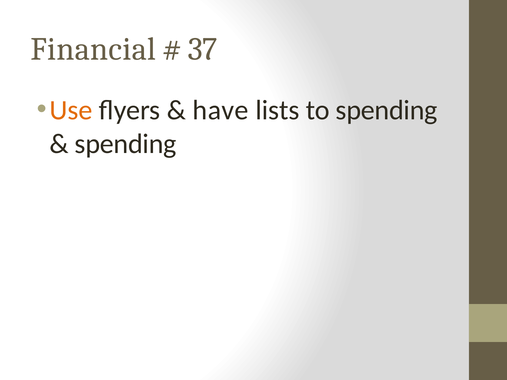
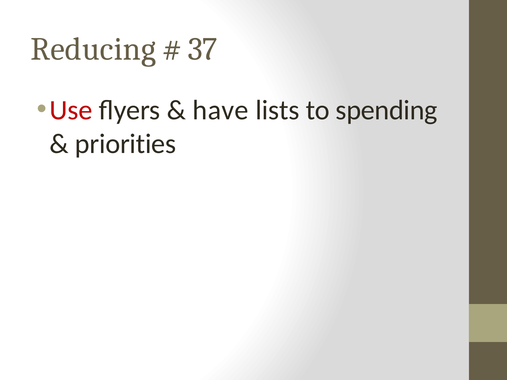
Financial: Financial -> Reducing (93, 49)
Use colour: orange -> red (71, 110)
spending: spending -> priorities (126, 144)
